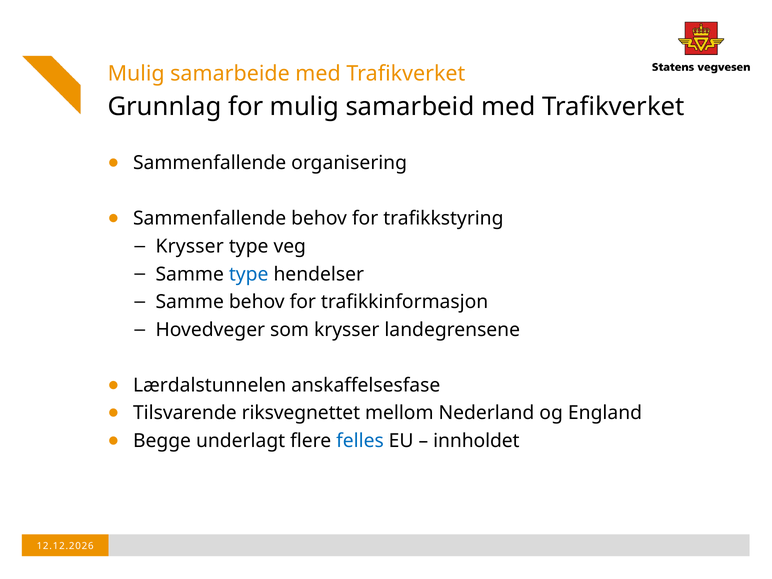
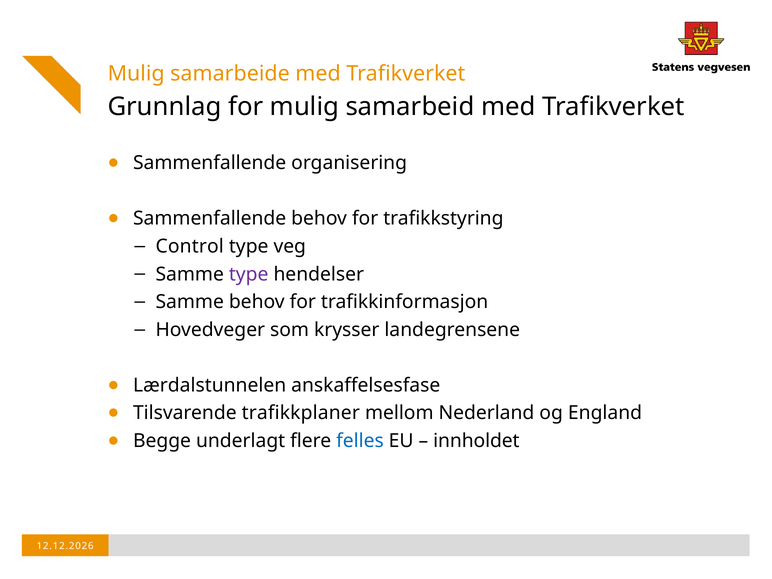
Krysser: Krysser -> Control (190, 246)
type colour: blue -> purple (249, 274)
riksvegnettet: riksvegnettet -> trafikkplaner (301, 413)
